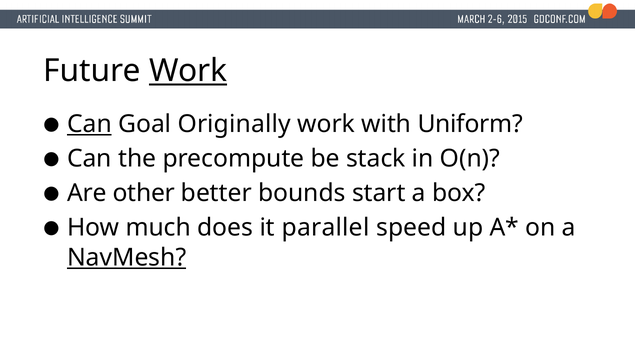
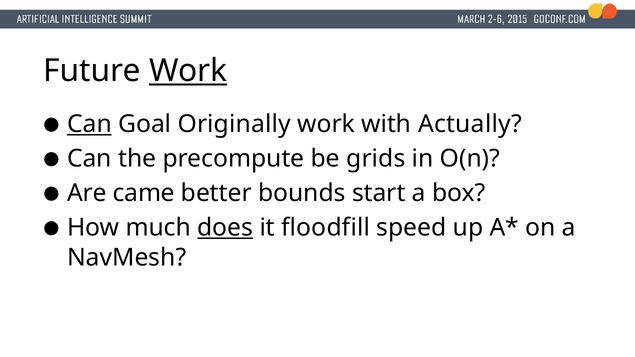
Uniform: Uniform -> Actually (470, 124)
stack: stack -> grids (376, 159)
other: other -> came (144, 193)
does underline: none -> present (225, 228)
parallel: parallel -> floodfill (326, 228)
NavMesh underline: present -> none (127, 258)
